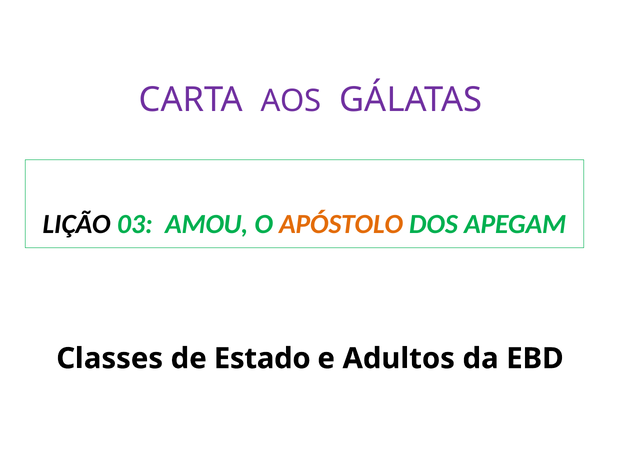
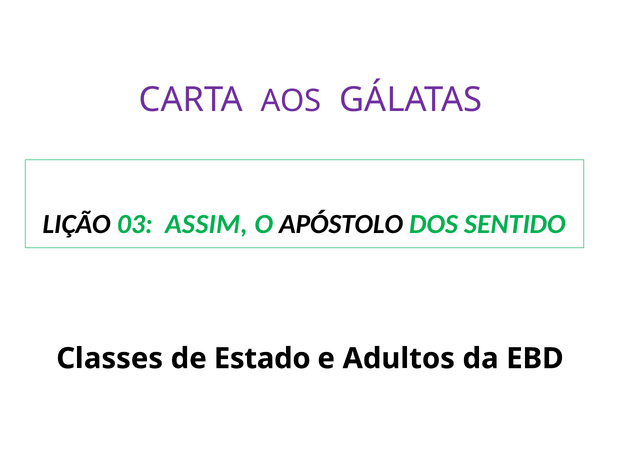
AMOU: AMOU -> ASSIM (207, 224)
APÓSTOLO colour: orange -> black (341, 224)
APEGAM: APEGAM -> SENTIDO (515, 224)
